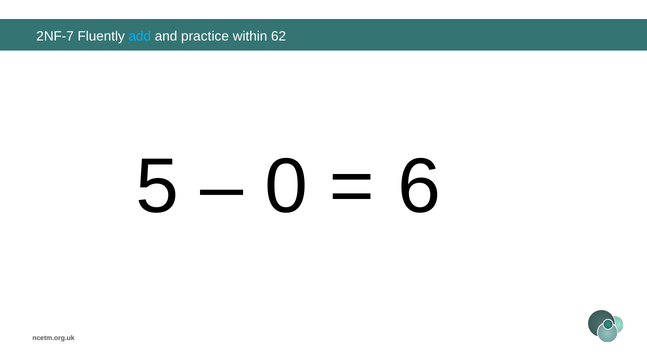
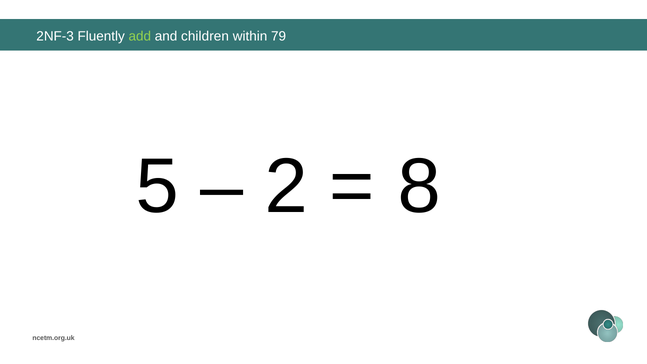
2NF-7: 2NF-7 -> 2NF-3 (55, 36)
add colour: light blue -> light green (140, 36)
practice: practice -> children (205, 36)
62: 62 -> 79 (279, 36)
0: 0 -> 2 (286, 187)
6: 6 -> 8 (419, 187)
